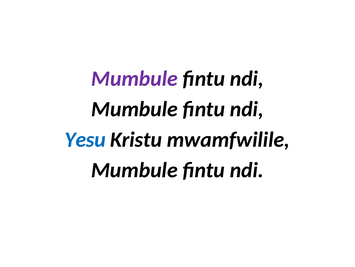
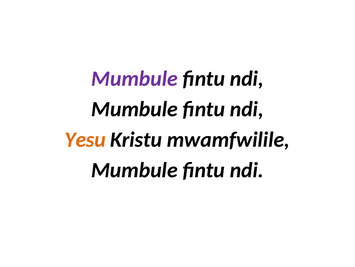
Yesu colour: blue -> orange (85, 139)
